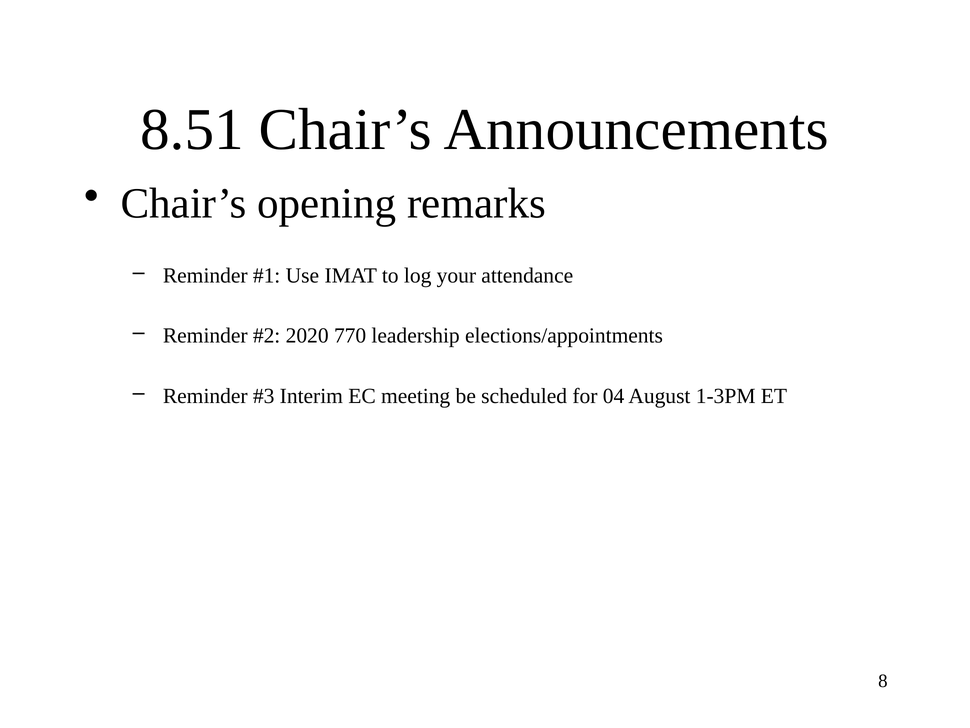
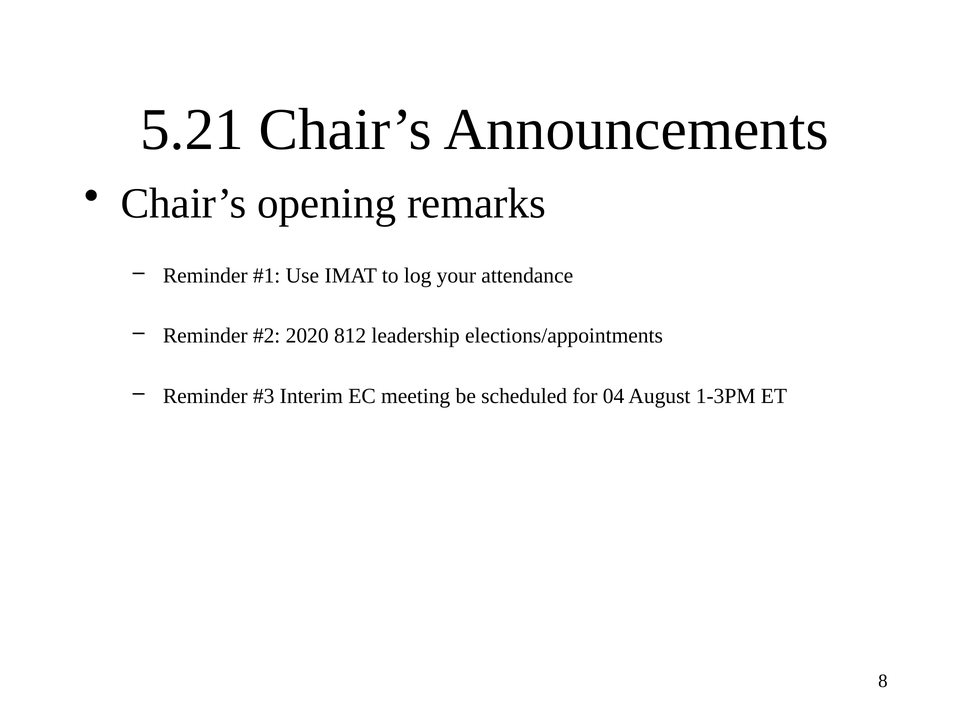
8.51: 8.51 -> 5.21 (192, 129)
770: 770 -> 812 (350, 336)
